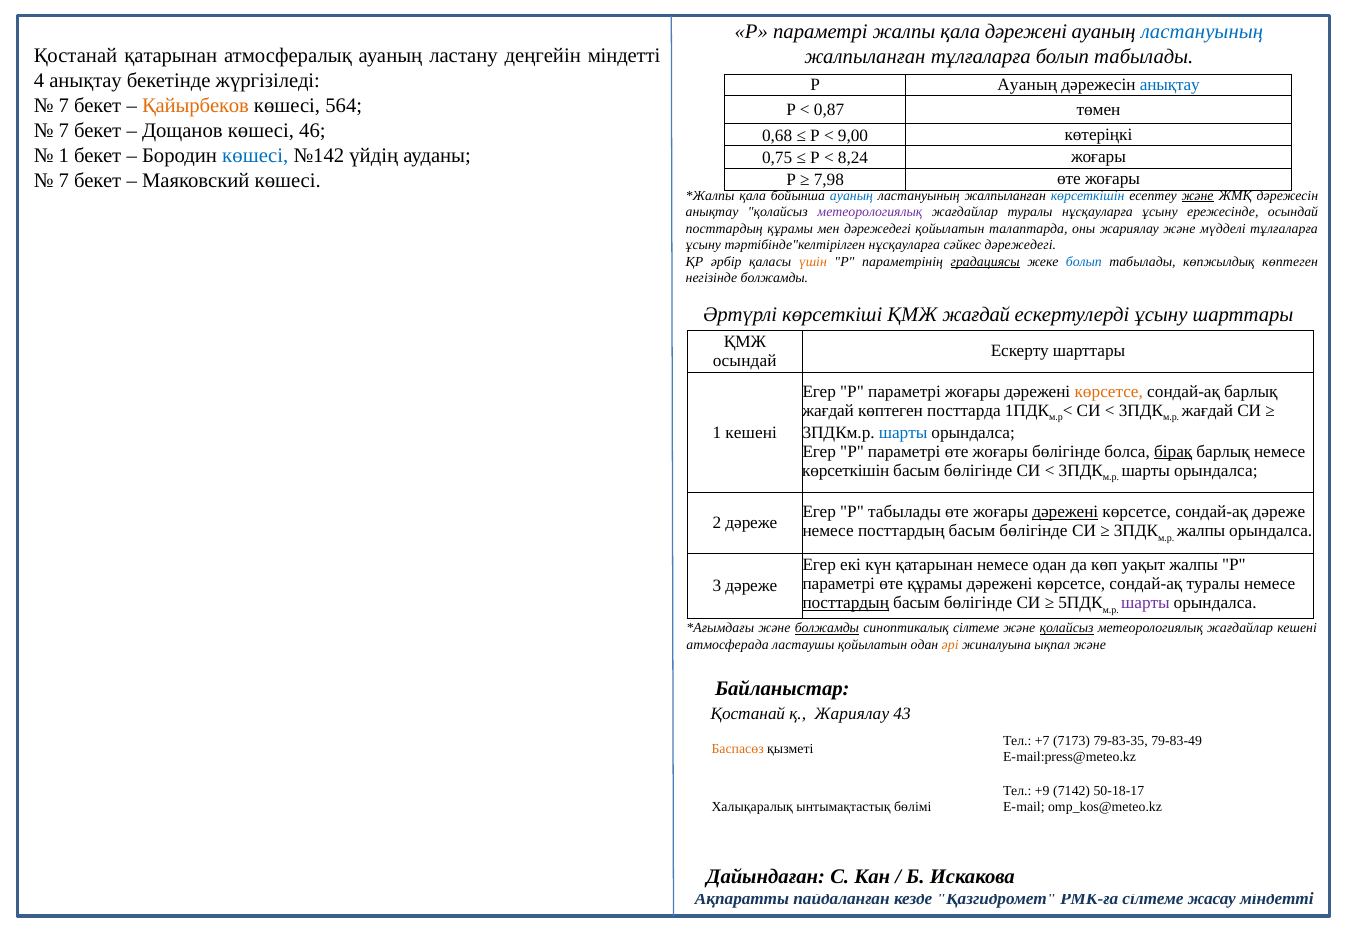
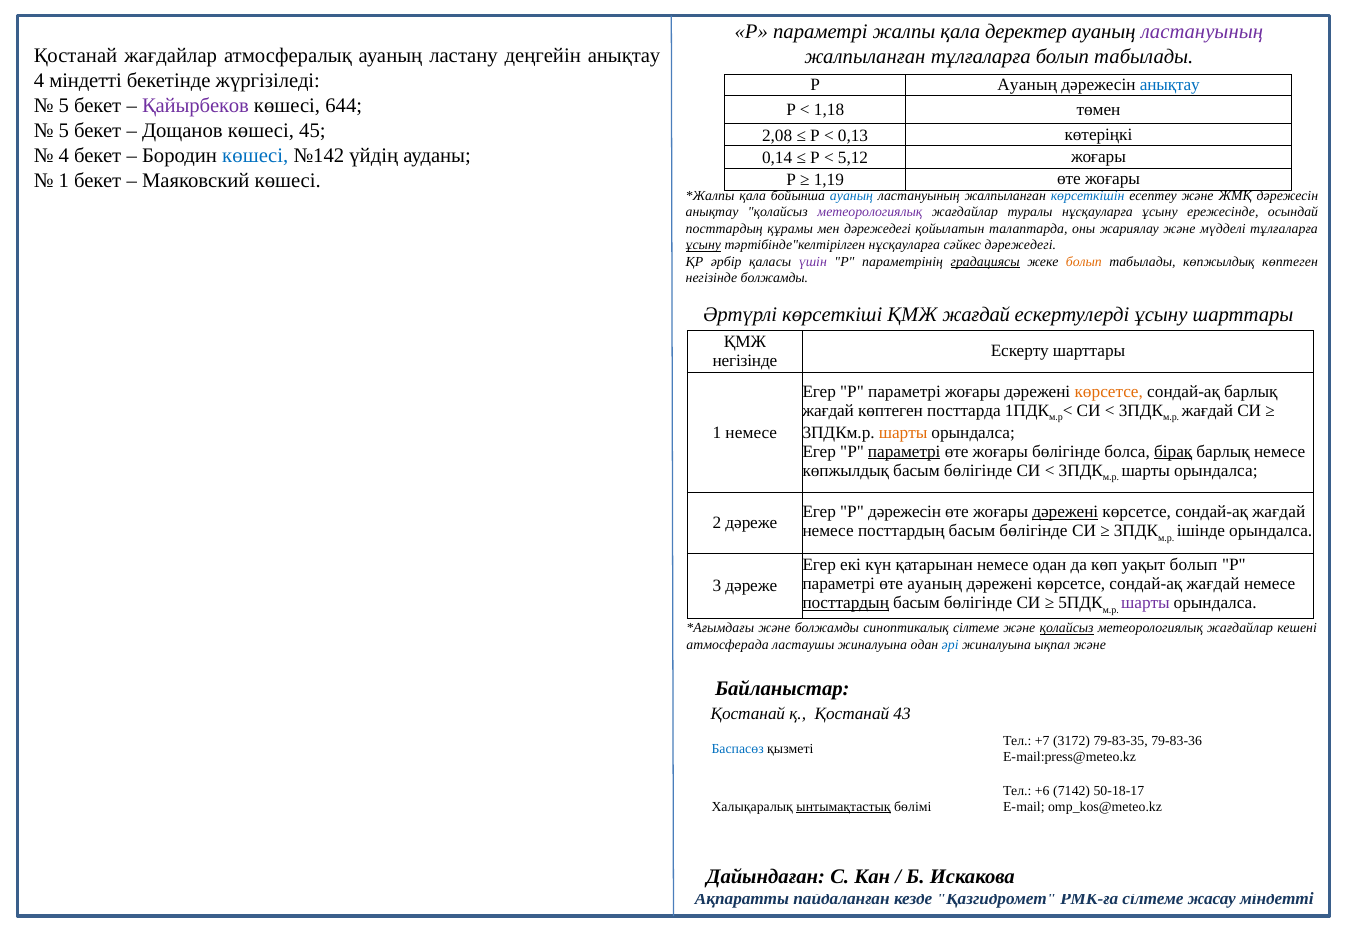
қала дәрежені: дәрежені -> деректер (1026, 32)
ластануының colour: blue -> purple (1202, 32)
Қостанай қатарынан: қатарынан -> жағдайлар (171, 56)
деңгейін міндетті: міндетті -> анықтау (624, 56)
4 анықтау: анықтау -> міндетті (86, 81)
7: 7 -> 5 (64, 106)
Қайырбеков colour: orange -> purple (195, 106)
564: 564 -> 644 (344, 106)
0,87: 0,87 -> 1,18 (829, 110)
7: 7 -> 5 (64, 131)
46: 46 -> 45 (312, 131)
0,68: 0,68 -> 2,08 (777, 136)
9,00: 9,00 -> 0,13 (853, 136)
1: 1 -> 4 (64, 155)
0,75: 0,75 -> 0,14 (777, 158)
8,24: 8,24 -> 5,12 (853, 158)
7: 7 -> 1 (64, 180)
7,98: 7,98 -> 1,19 (829, 180)
және underline: present -> none (1198, 196)
ұсыну underline: none -> present (703, 245)
үшін colour: orange -> purple (813, 262)
болып colour: blue -> orange (1084, 262)
осындай: осындай -> негізінде (745, 361)
1 кешені: кешені -> немесе (751, 433)
шарты colour: blue -> orange (903, 433)
параметрі underline: none -> present (904, 452)
көрсеткішін: көрсеткішін -> көпжылдық (846, 471)
Р табылады: табылады -> дәрежесін (905, 512)
дәреже: дәреже -> жағдай (1279, 512)
жалпы: жалпы -> ішінде (1201, 531)
уақыт жалпы: жалпы -> болып (1194, 566)
өте құрамы: құрамы -> ауаның (935, 585)
туралы: туралы -> жағдай (1213, 585)
болжамды underline: present -> none (827, 629)
ластаушы қойылатын: қойылатын -> жиналуына (872, 645)
әрі colour: orange -> blue (950, 645)
қ Жариялау: Жариялау -> Қостанай (852, 714)
7173: 7173 -> 3172 (1072, 742)
79-83-49: 79-83-49 -> 79-83-36 (1177, 742)
Баспасөз colour: orange -> blue (738, 749)
+9: +9 -> +6 (1042, 792)
ынтымақтастық underline: none -> present (844, 807)
